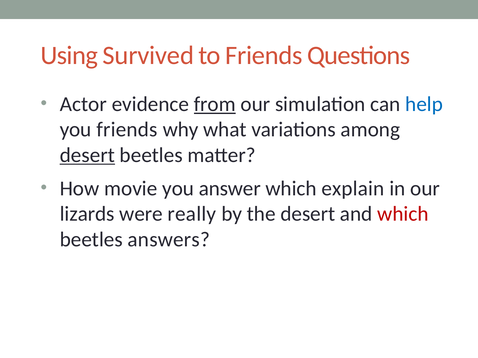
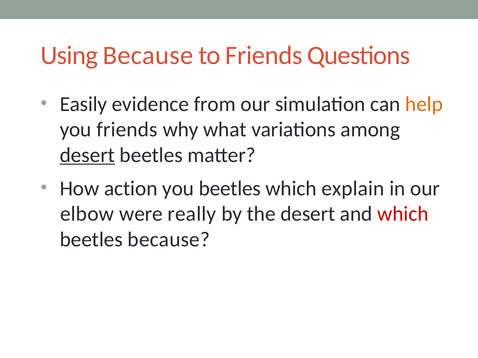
Using Survived: Survived -> Because (148, 56)
Actor: Actor -> Easily (83, 104)
from underline: present -> none (215, 104)
help colour: blue -> orange (424, 104)
movie: movie -> action (131, 189)
you answer: answer -> beetles (230, 189)
lizards: lizards -> elbow (87, 214)
beetles answers: answers -> because (169, 240)
